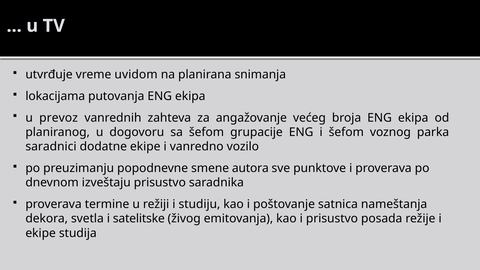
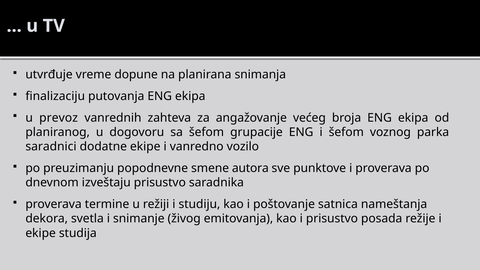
uvidom: uvidom -> dopune (136, 75)
lokacijama: lokacijama -> finalizaciju (55, 96)
satelitske: satelitske -> snimanje (139, 219)
